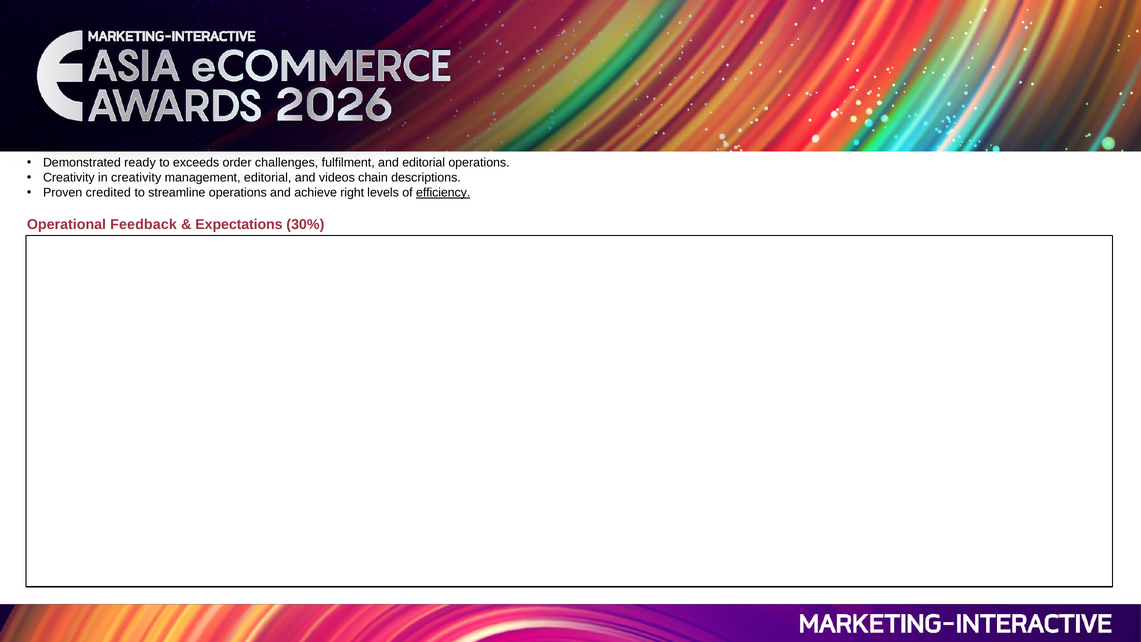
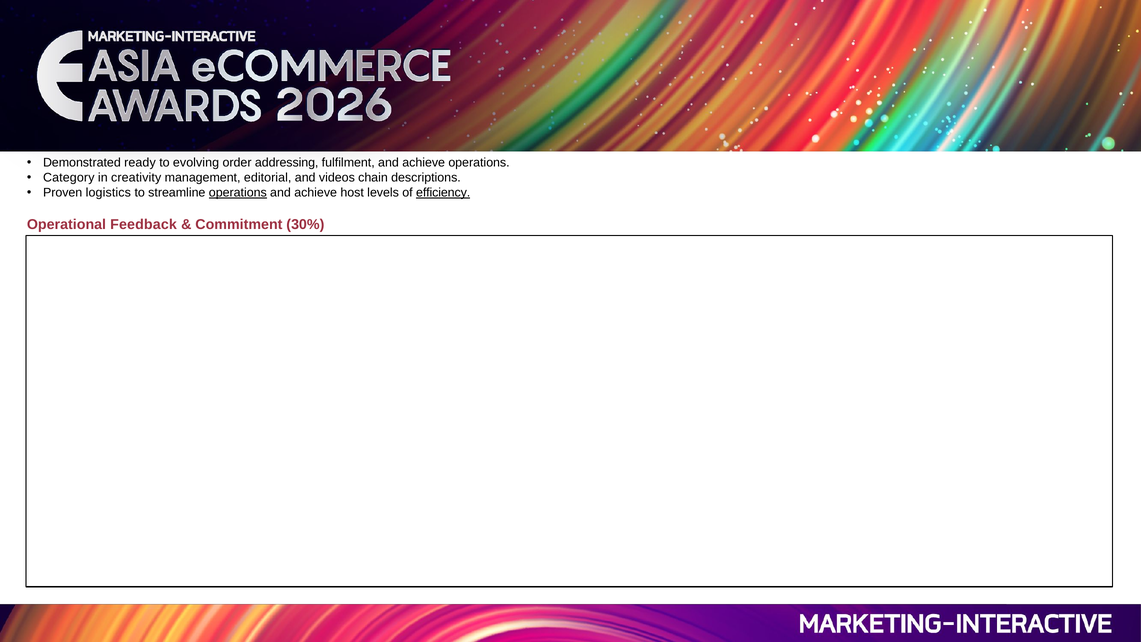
exceeds: exceeds -> evolving (196, 163)
challenges: challenges -> addressing (287, 163)
fulfilment and editorial: editorial -> achieve (424, 163)
Creativity: Creativity -> Category (69, 178)
credited: credited -> logistics (108, 193)
operations underline: none -> present (238, 193)
right: right -> host (352, 193)
Expectations: Expectations -> Commitment (239, 224)
